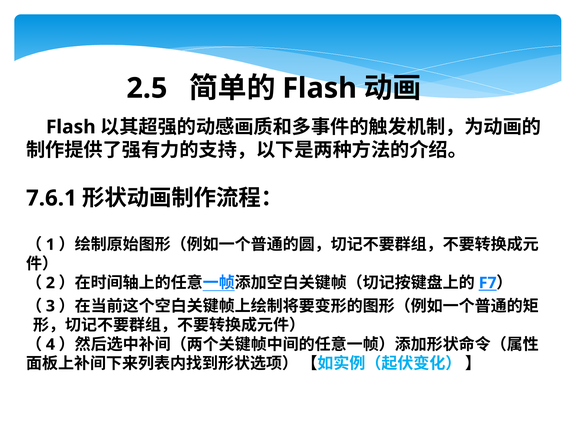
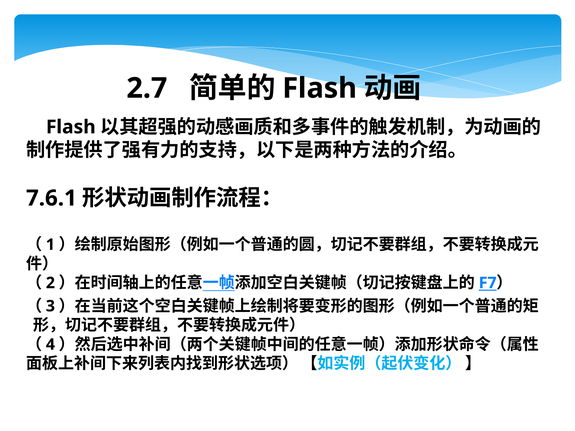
2.5: 2.5 -> 2.7 (147, 88)
